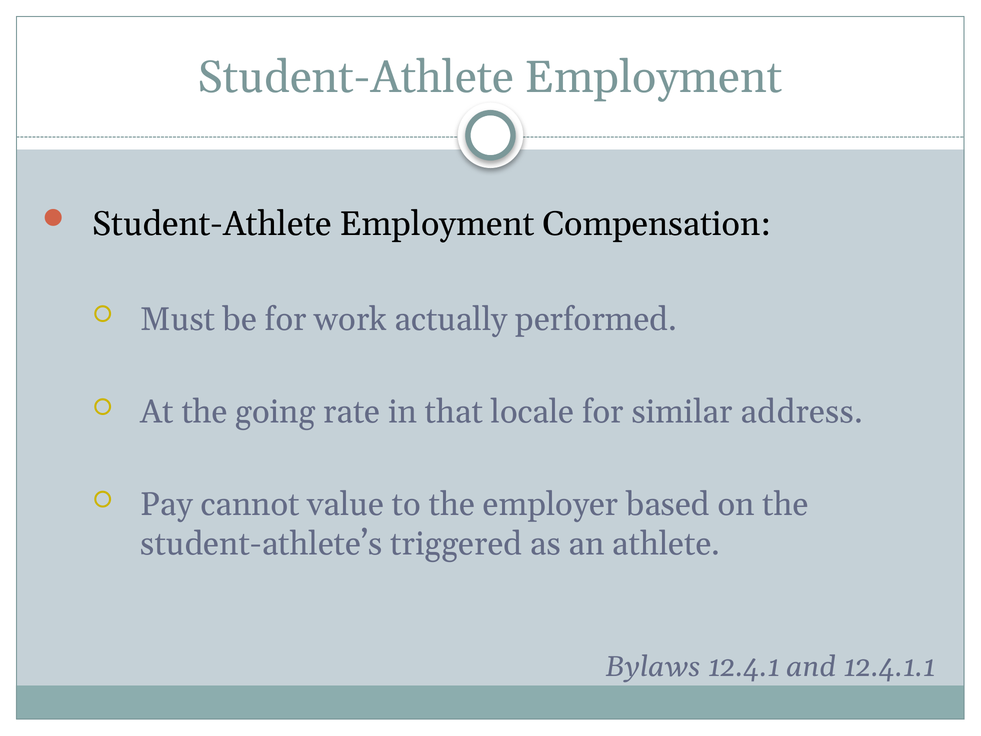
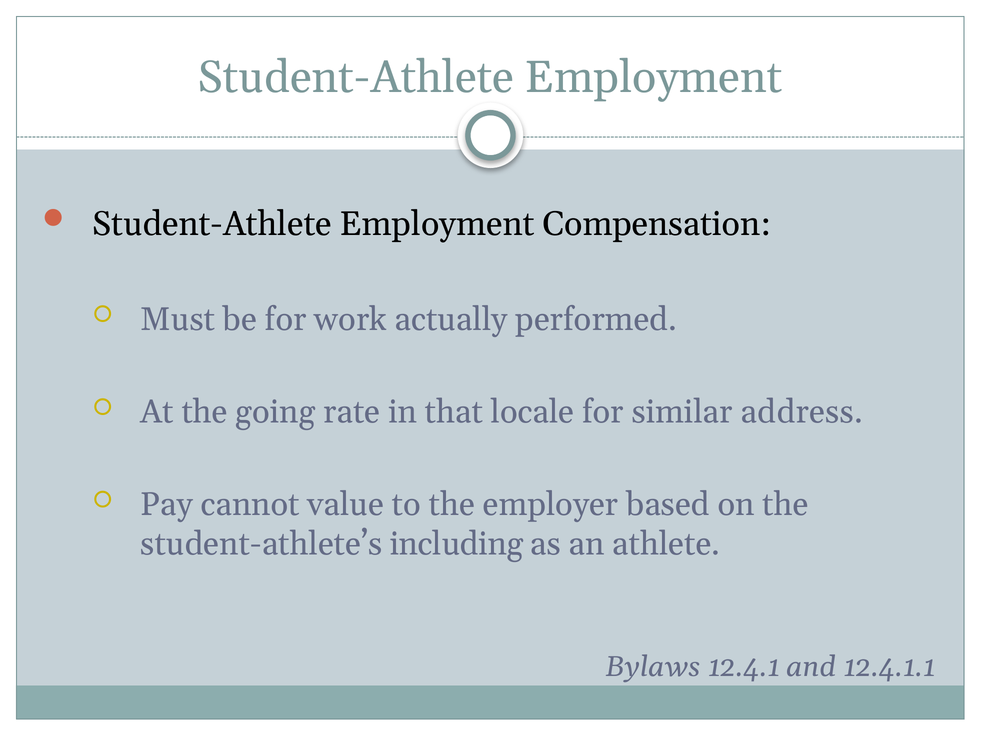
triggered: triggered -> including (457, 544)
